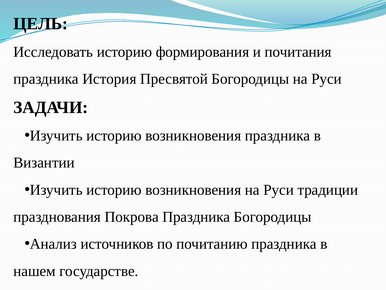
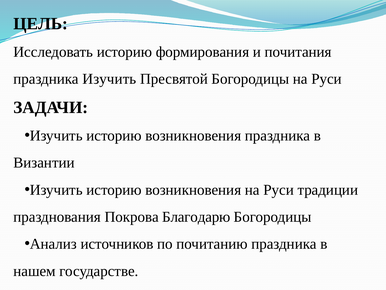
праздника История: История -> Изучить (109, 79)
Покрова Праздника: Праздника -> Благодарю (196, 217)
